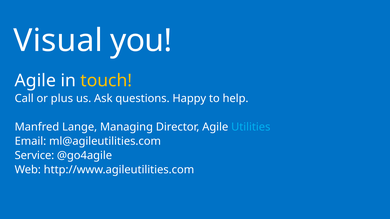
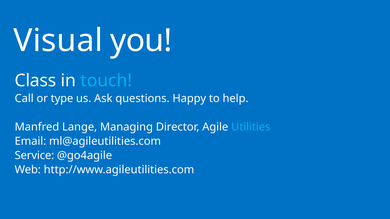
Agile: Agile -> Class (35, 81)
touch colour: yellow -> light blue (106, 81)
plus: plus -> type (62, 99)
